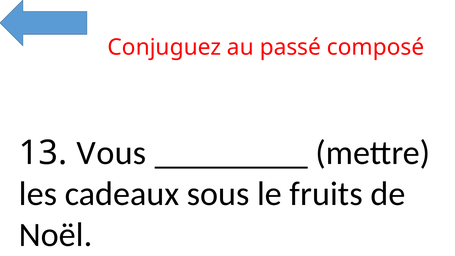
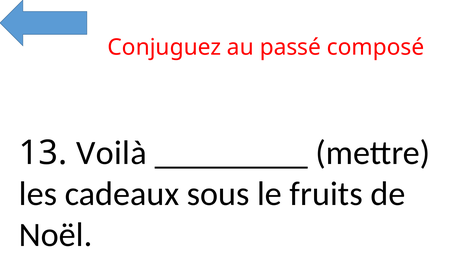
Vous: Vous -> Voilà (111, 153)
